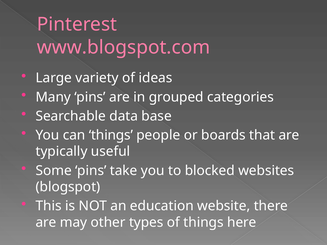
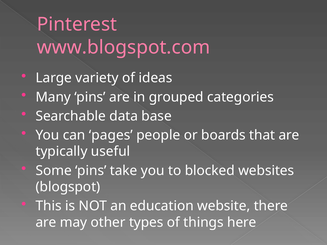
can things: things -> pages (111, 135)
